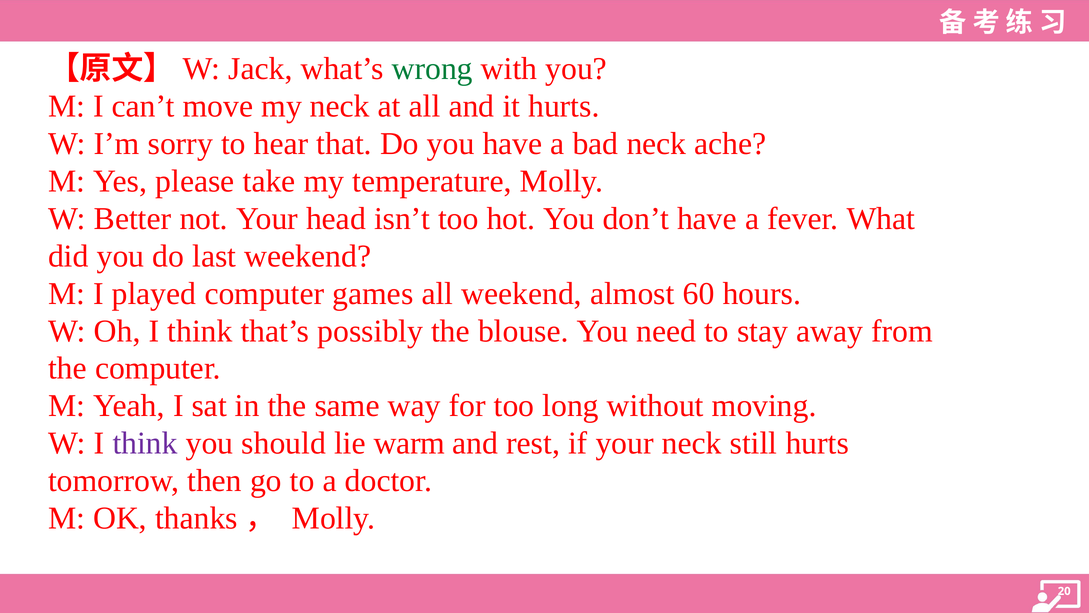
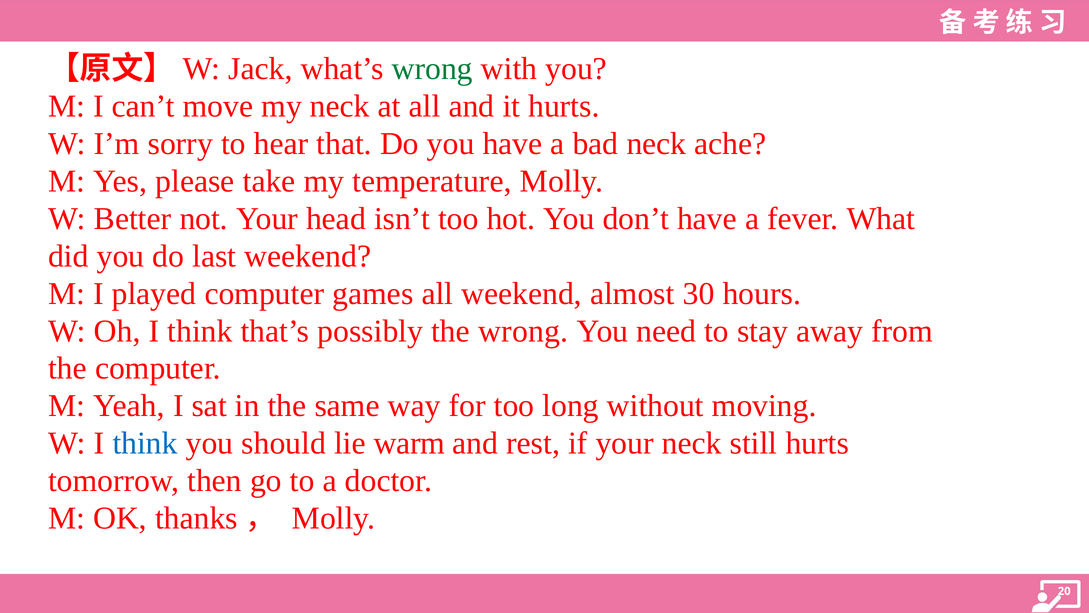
60: 60 -> 30 (699, 293)
the blouse: blouse -> wrong (523, 331)
think colour: purple -> blue (145, 443)
